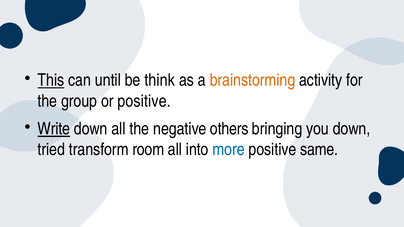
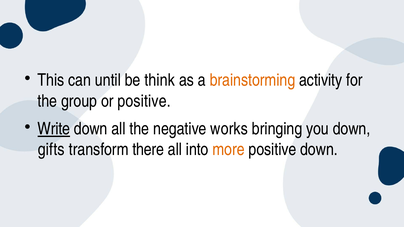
This underline: present -> none (51, 80)
others: others -> works (229, 129)
tried: tried -> gifts (51, 150)
room: room -> there (148, 150)
more colour: blue -> orange (229, 150)
positive same: same -> down (319, 150)
